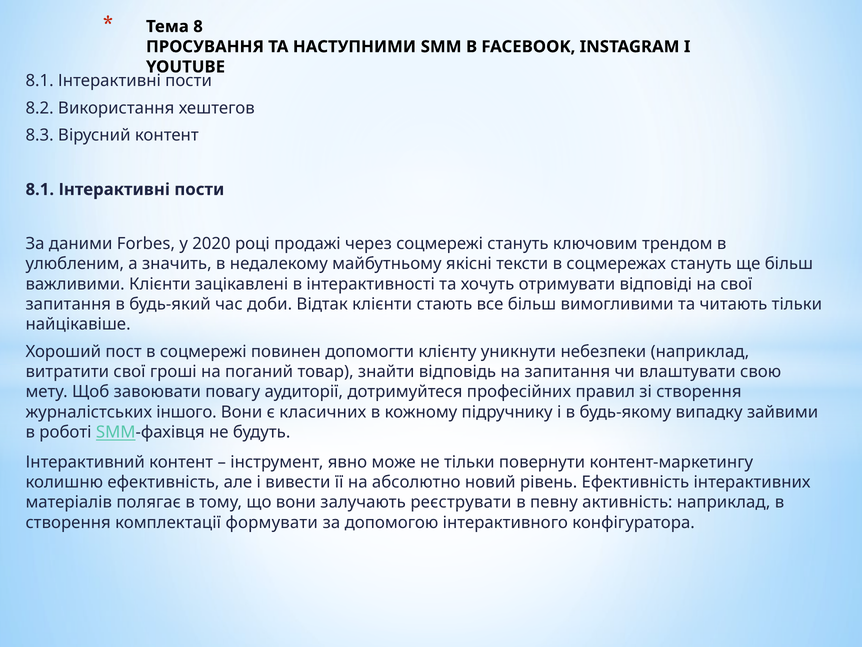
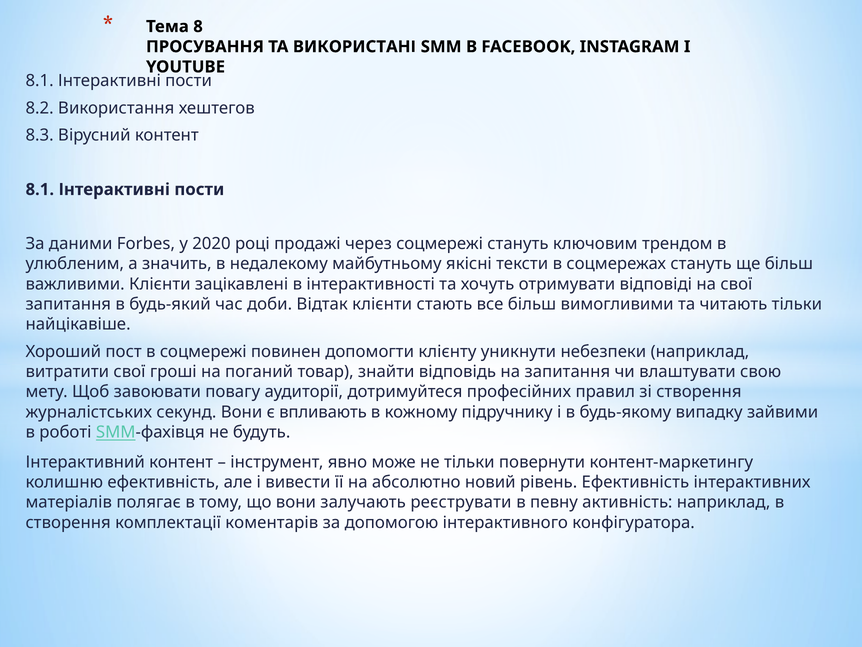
НАСТУПНИМИ: НАСТУПНИМИ -> ВИКОРИСТАНІ (354, 47)
іншого: іншого -> секунд (186, 412)
класичних: класичних -> впливають (323, 412)
формувати: формувати -> коментарів (272, 522)
